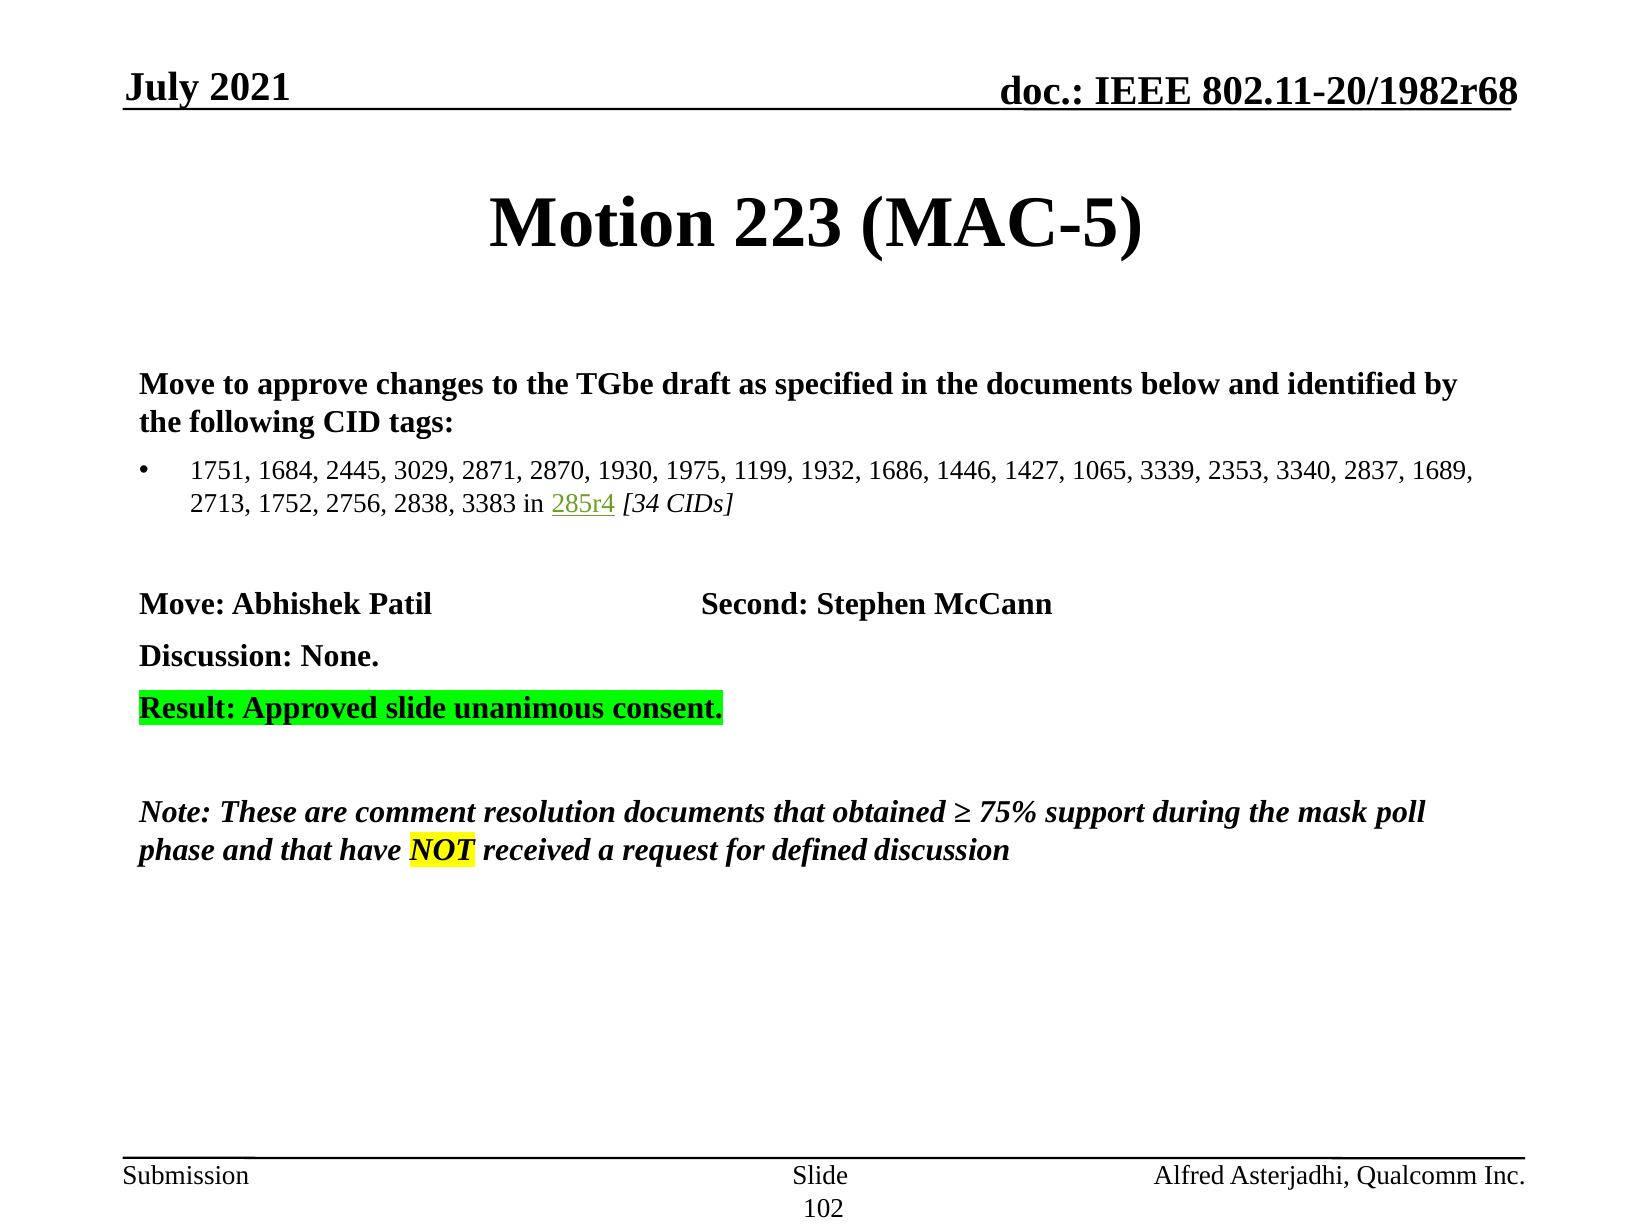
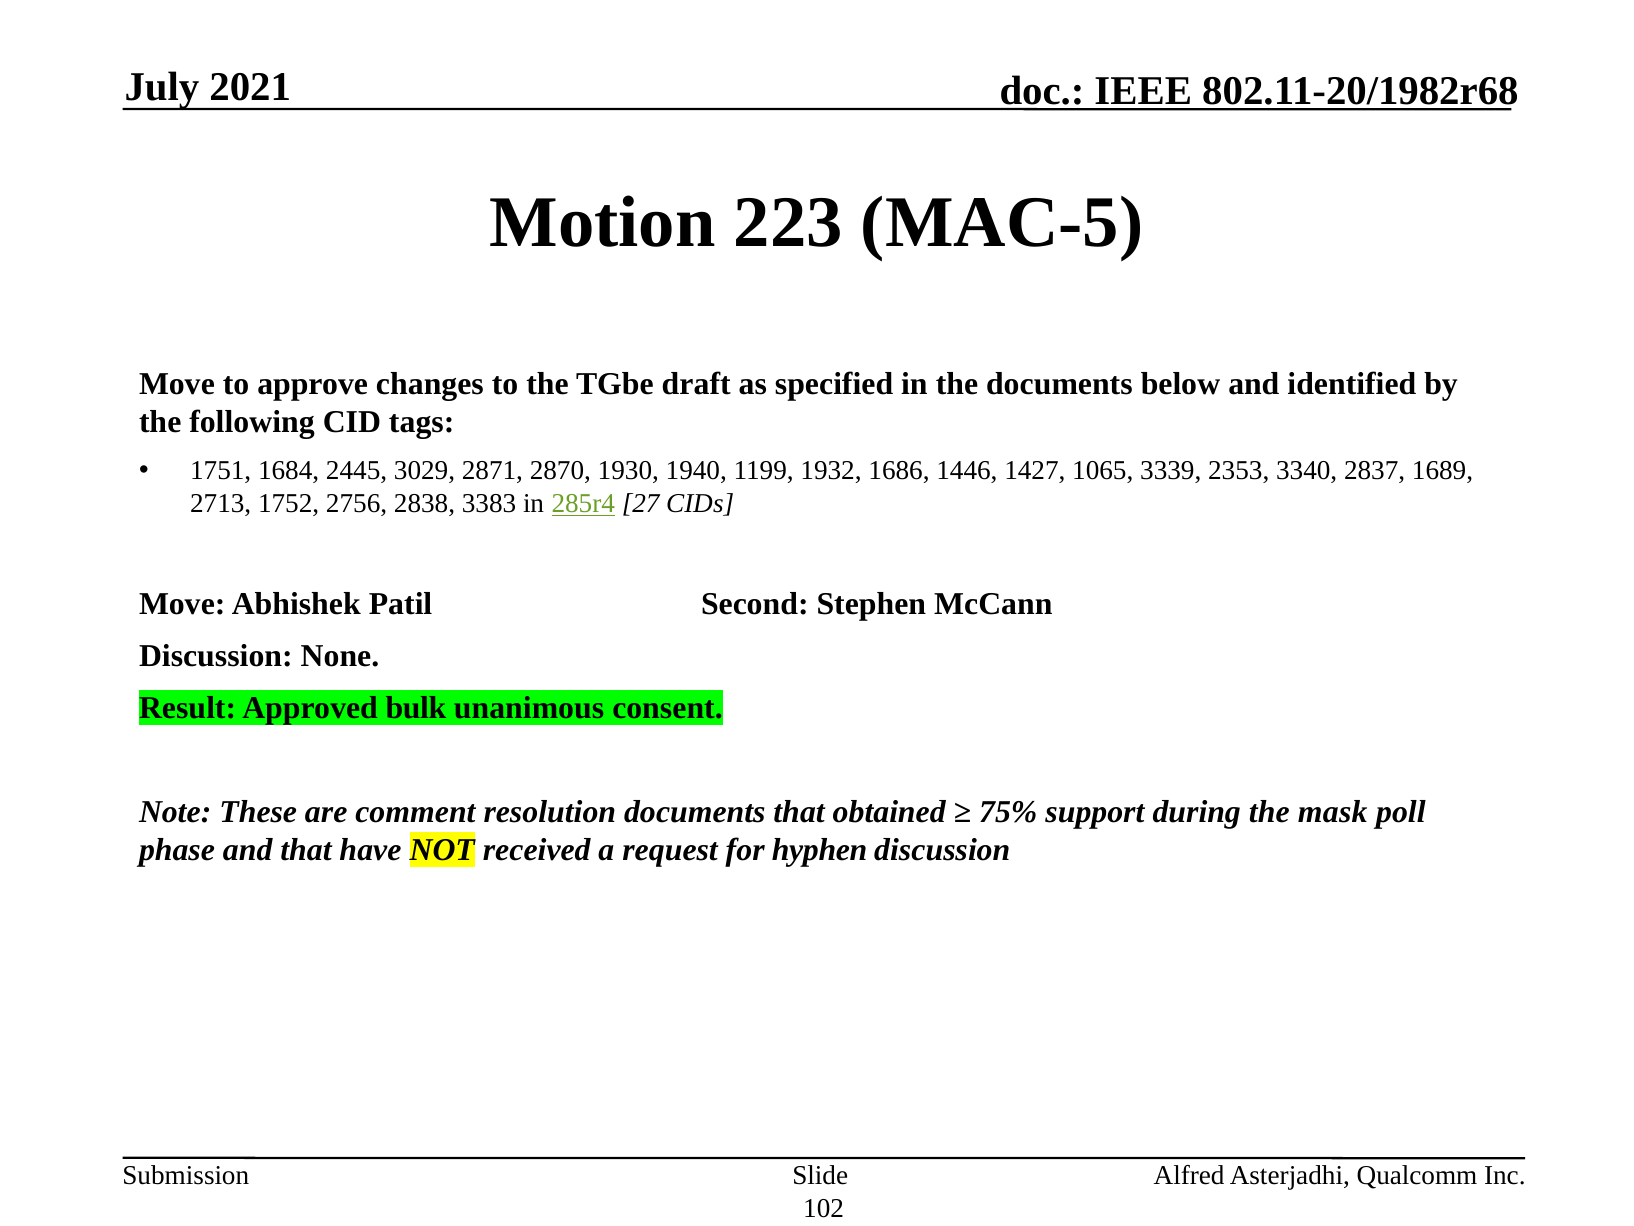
1975: 1975 -> 1940 (696, 470)
34: 34 -> 27 (641, 503)
Approved slide: slide -> bulk (416, 708)
defined: defined -> hyphen (820, 850)
